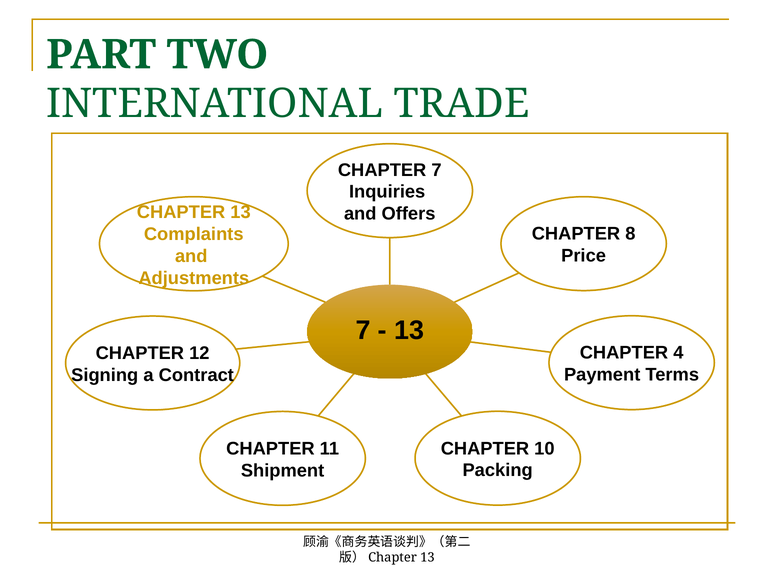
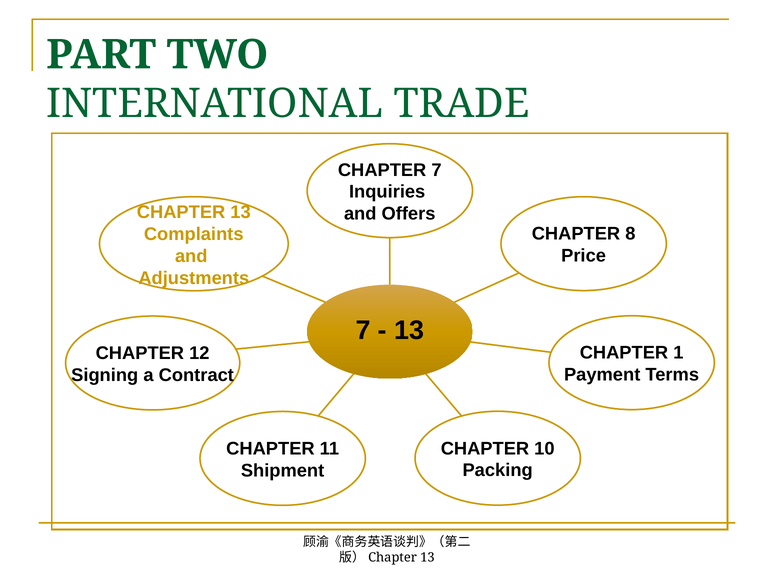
4: 4 -> 1 (678, 353)
